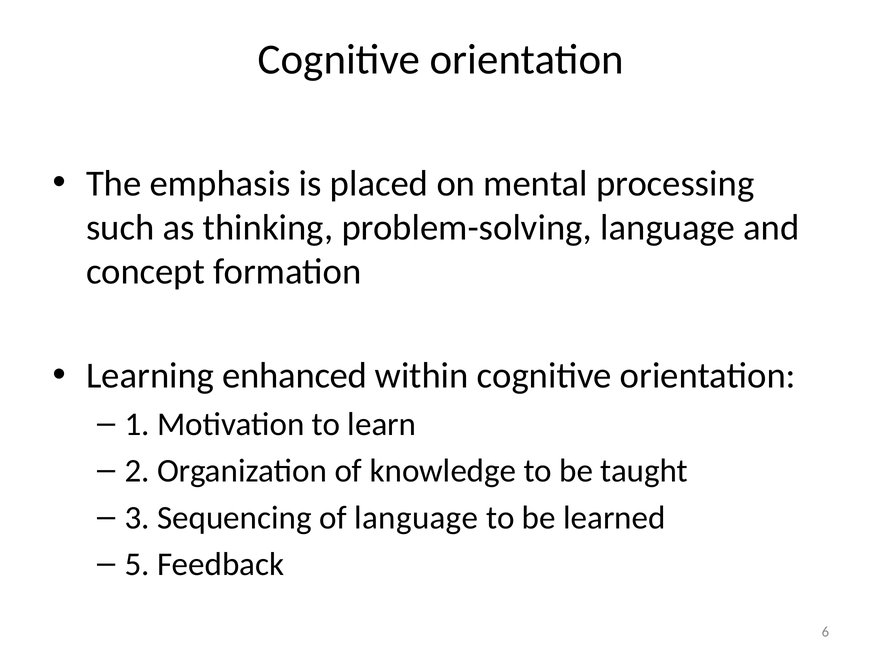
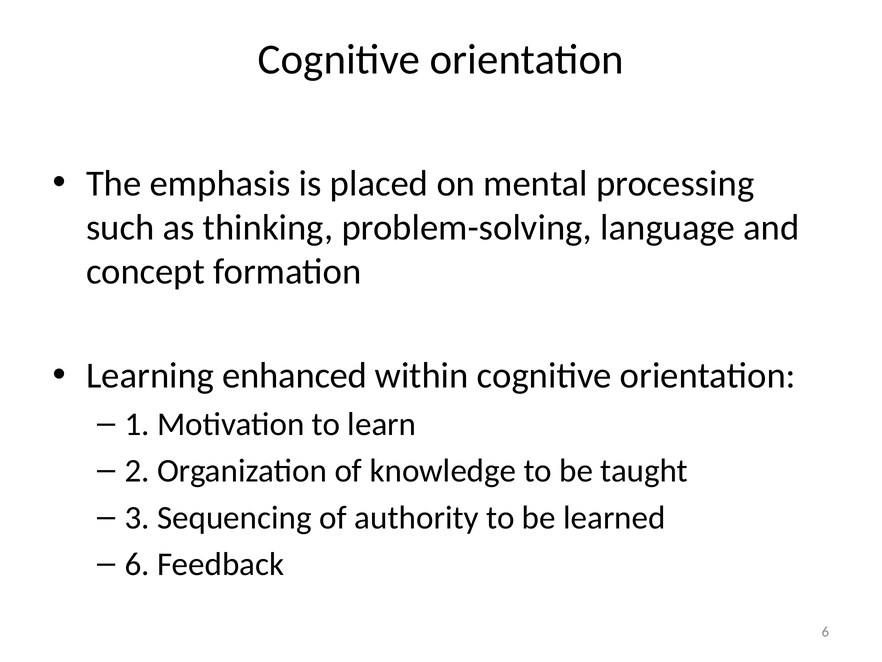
of language: language -> authority (416, 517)
5: 5 -> 6 (137, 564)
